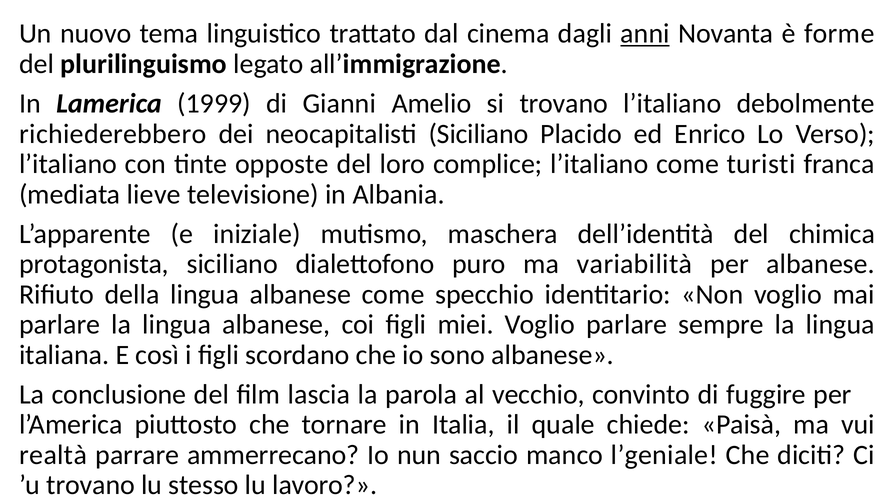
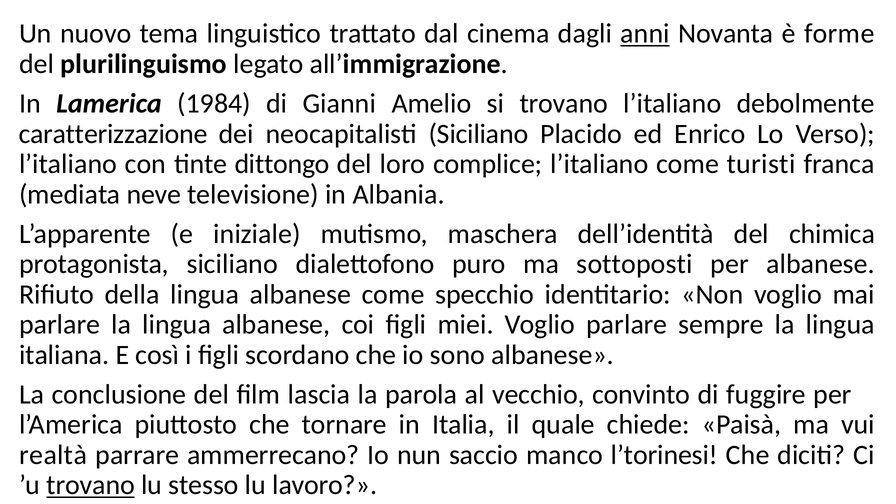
1999: 1999 -> 1984 (214, 104)
richiederebbero: richiederebbero -> caratterizzazione (113, 134)
opposte: opposte -> dittongo (282, 164)
lieve: lieve -> neve (154, 194)
variabilità: variabilità -> sottoposti (635, 264)
l’geniale: l’geniale -> l’torinesi (664, 455)
trovano underline: none -> present (91, 485)
